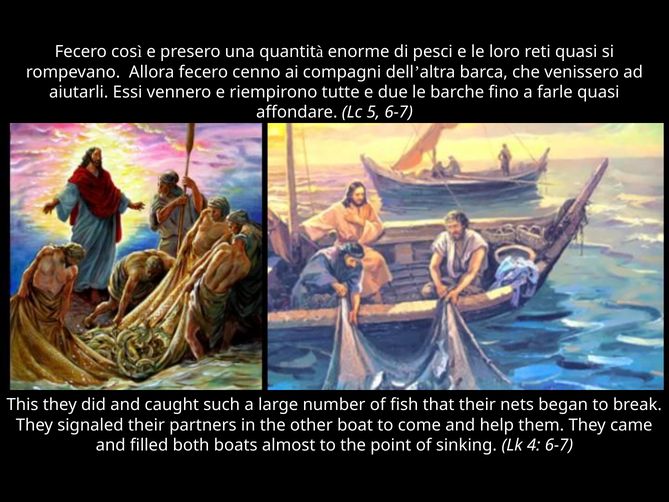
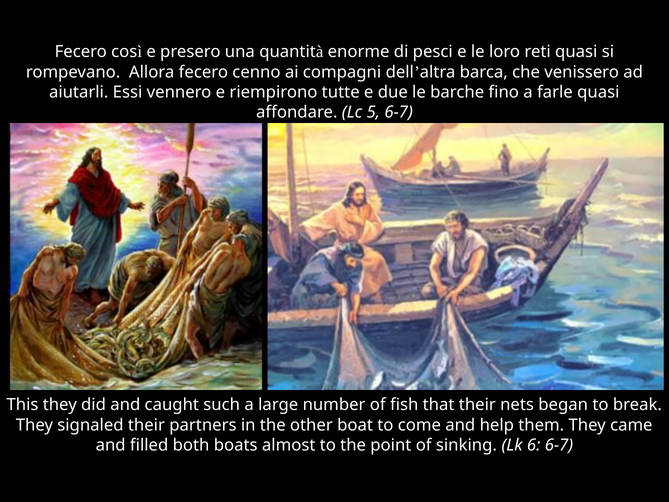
4: 4 -> 6 (534, 445)
